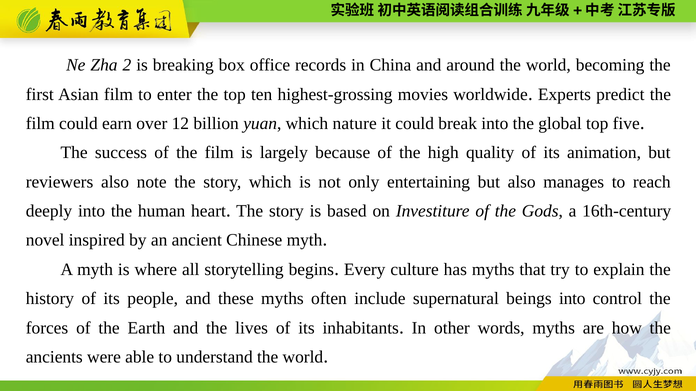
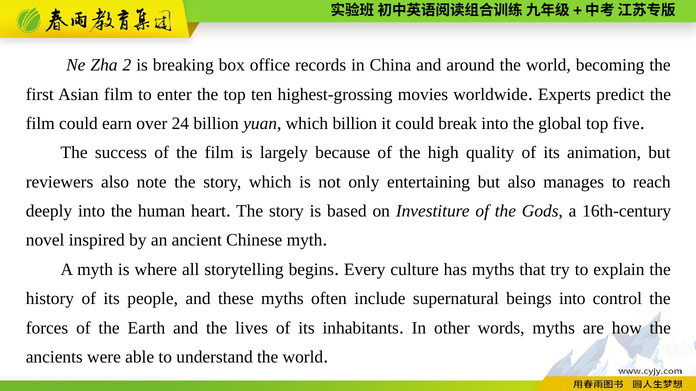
12: 12 -> 24 (180, 124)
which nature: nature -> billion (355, 124)
